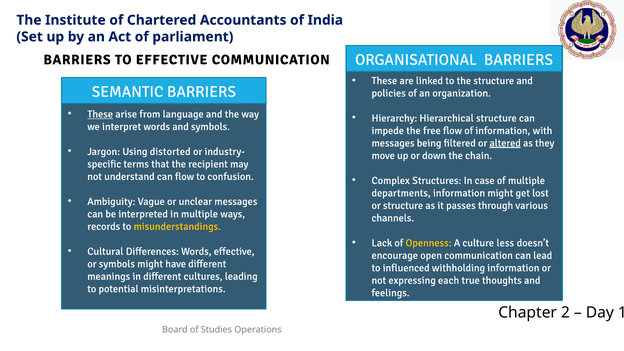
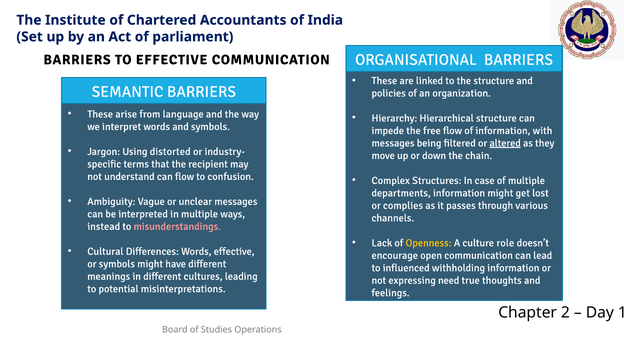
These underline: present -> none (100, 114)
or structure: structure -> complies (403, 205)
records: records -> instead (104, 226)
misunderstandings colour: yellow -> pink (177, 226)
less: less -> role (505, 243)
each: each -> need (449, 280)
